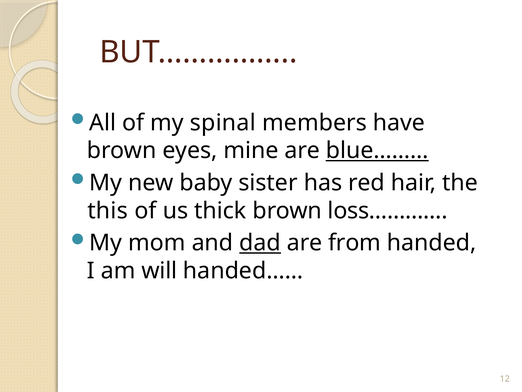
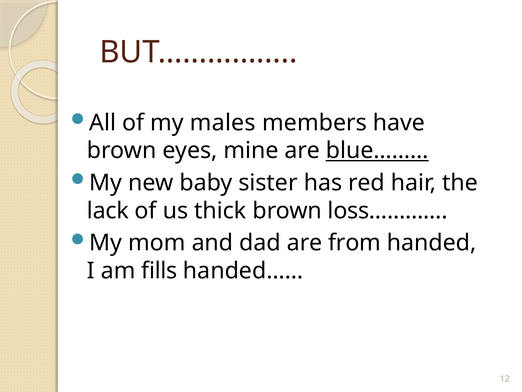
spinal: spinal -> males (223, 123)
this: this -> lack (108, 210)
dad underline: present -> none (260, 243)
will: will -> fills (159, 270)
